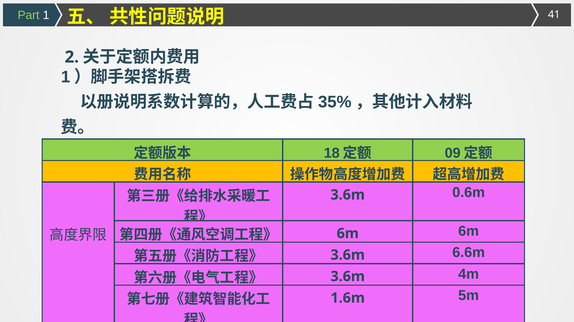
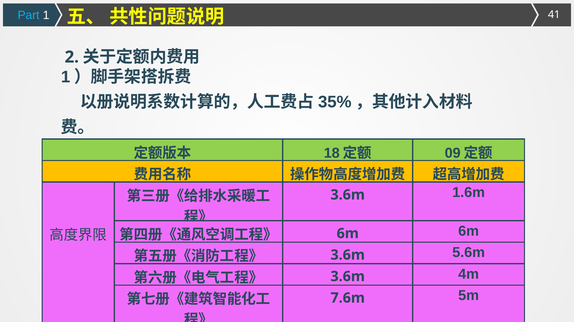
Part colour: light green -> light blue (29, 15)
0.6m: 0.6m -> 1.6m (469, 193)
6.6m: 6.6m -> 5.6m (469, 253)
1.6m: 1.6m -> 7.6m (348, 299)
